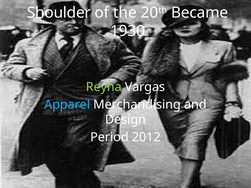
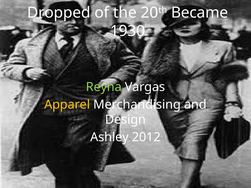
Shoulder: Shoulder -> Dropped (59, 13)
Apparel colour: light blue -> yellow (67, 105)
Period: Period -> Ashley (110, 137)
